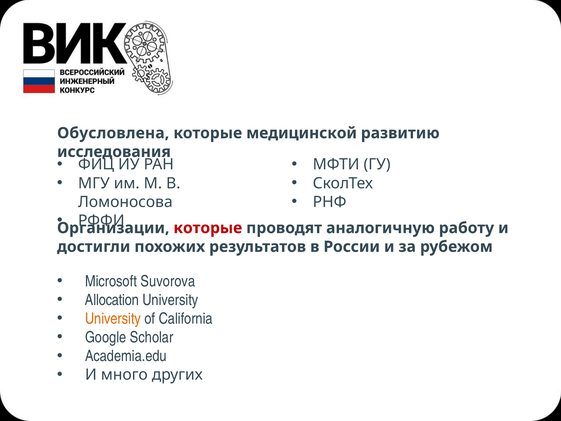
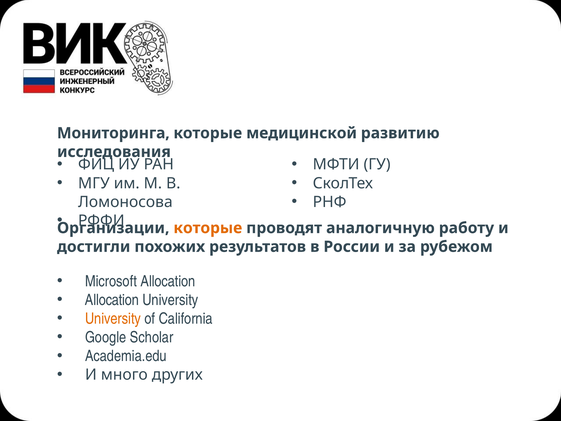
Обусловлена: Обусловлена -> Мониторинга (113, 133)
которые colour: red -> orange (208, 228)
Microsoft Suvorova: Suvorova -> Allocation (168, 281)
